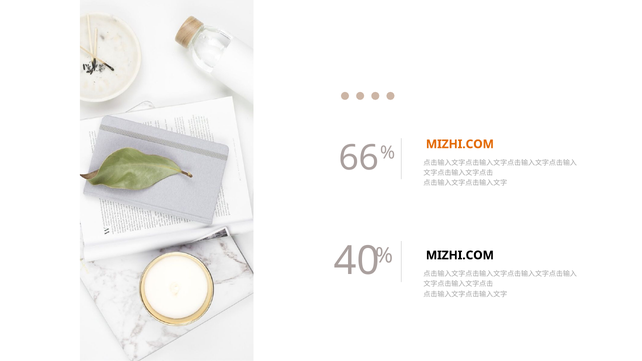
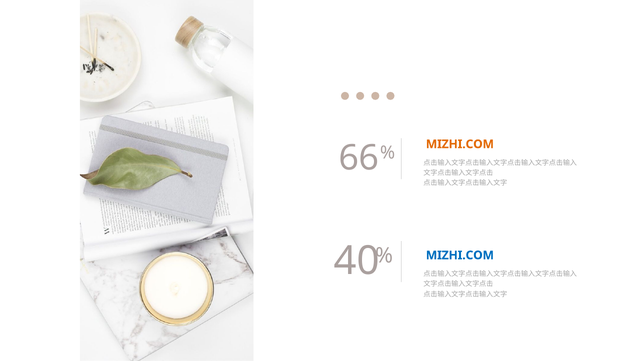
MIZHI.COM colour: black -> blue (460, 255)
